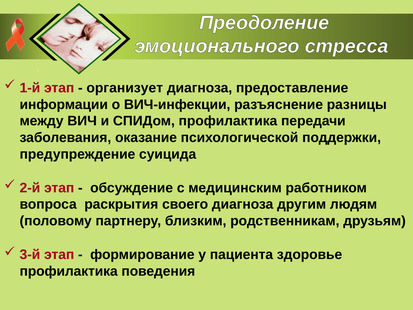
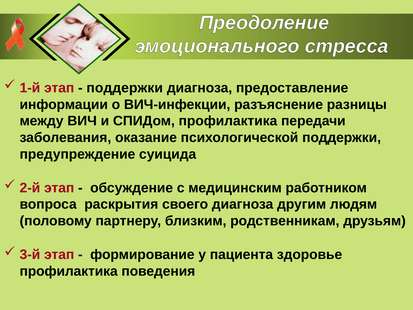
организует: организует -> поддержки (125, 88)
